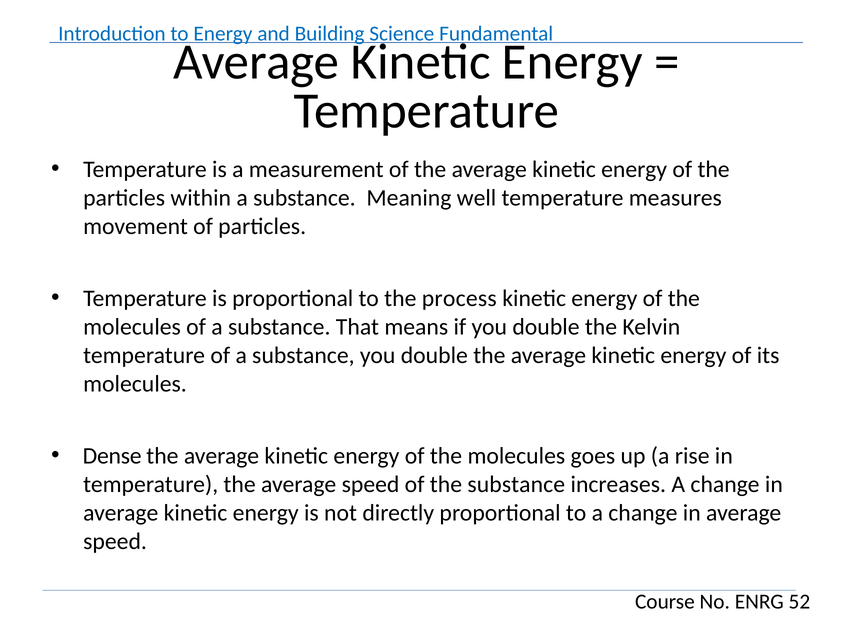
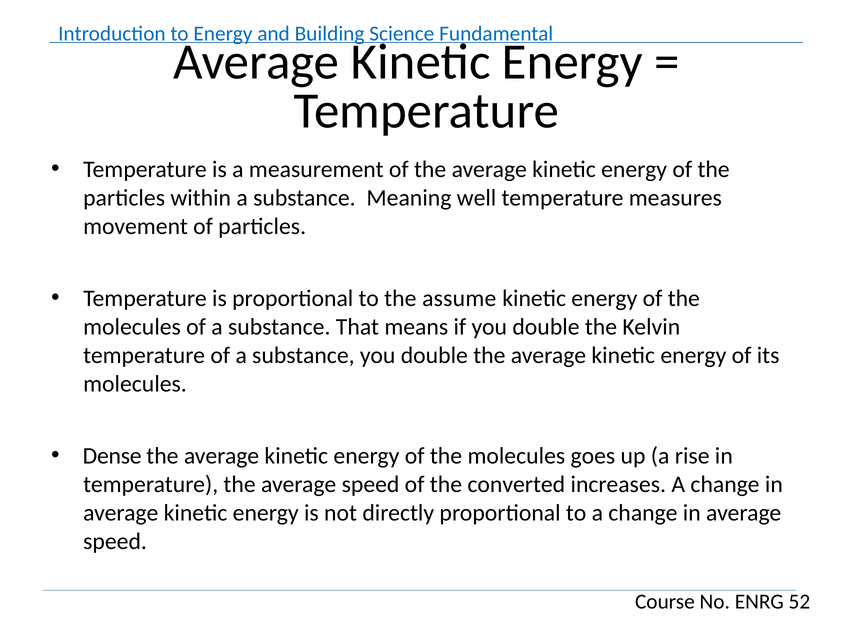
process: process -> assume (459, 298)
the substance: substance -> converted (516, 484)
